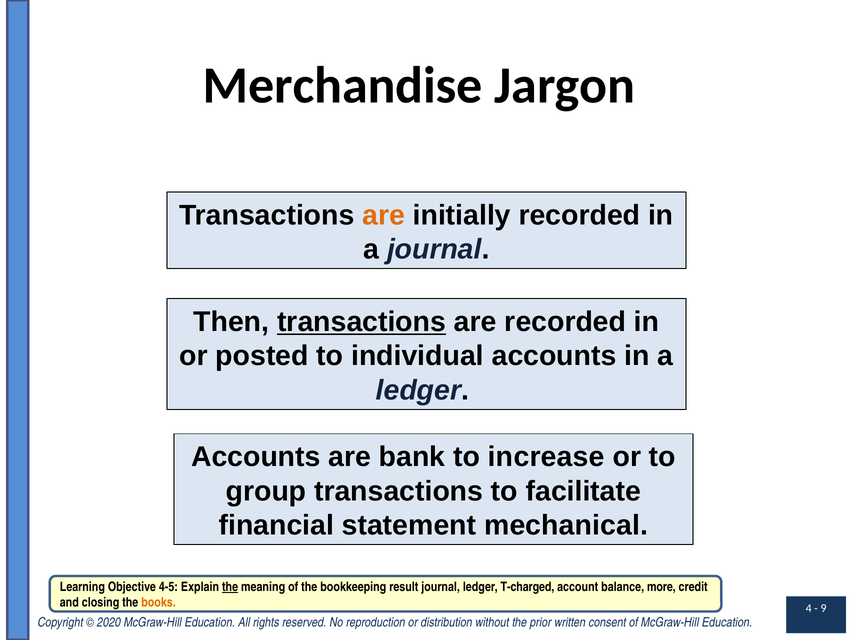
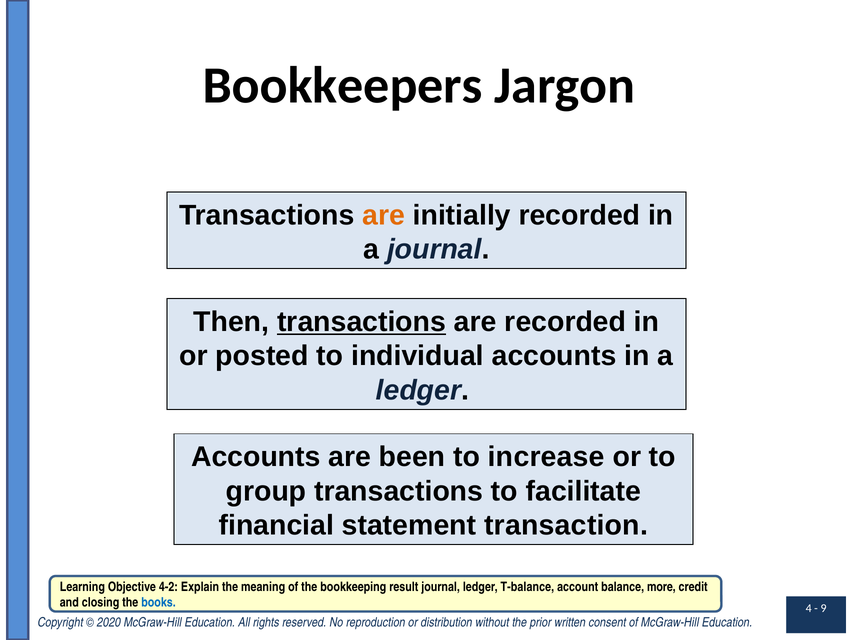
Merchandise: Merchandise -> Bookkeepers (343, 85)
bank: bank -> been (412, 457)
mechanical: mechanical -> transaction (566, 525)
4-5: 4-5 -> 4-2 (168, 587)
the underline: present -> none (230, 587)
T-charged: T-charged -> T-balance (527, 587)
books colour: orange -> blue (159, 602)
